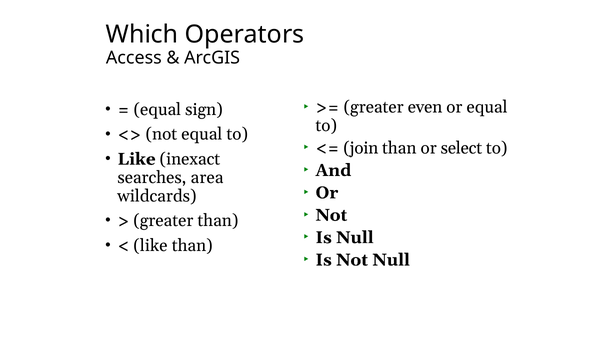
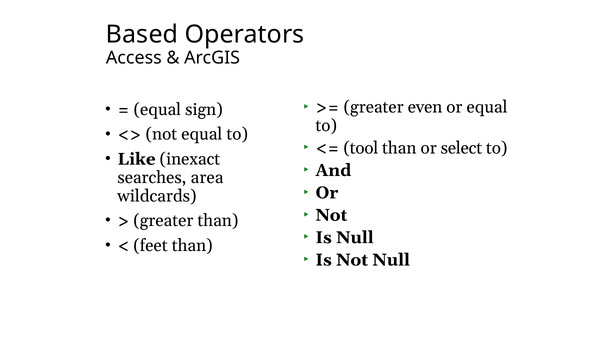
Which: Which -> Based (142, 35)
join: join -> tool (361, 148)
like: like -> feet (151, 246)
